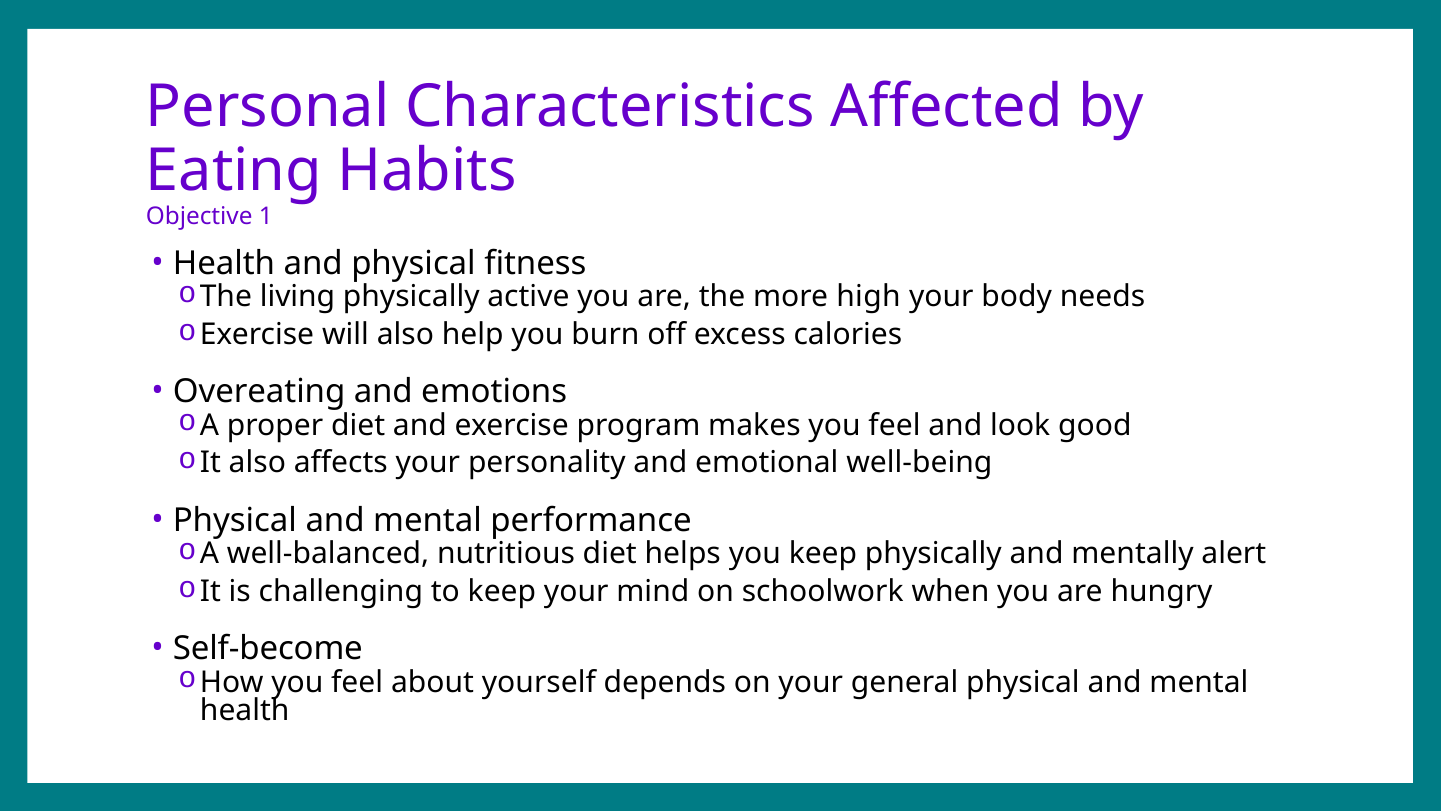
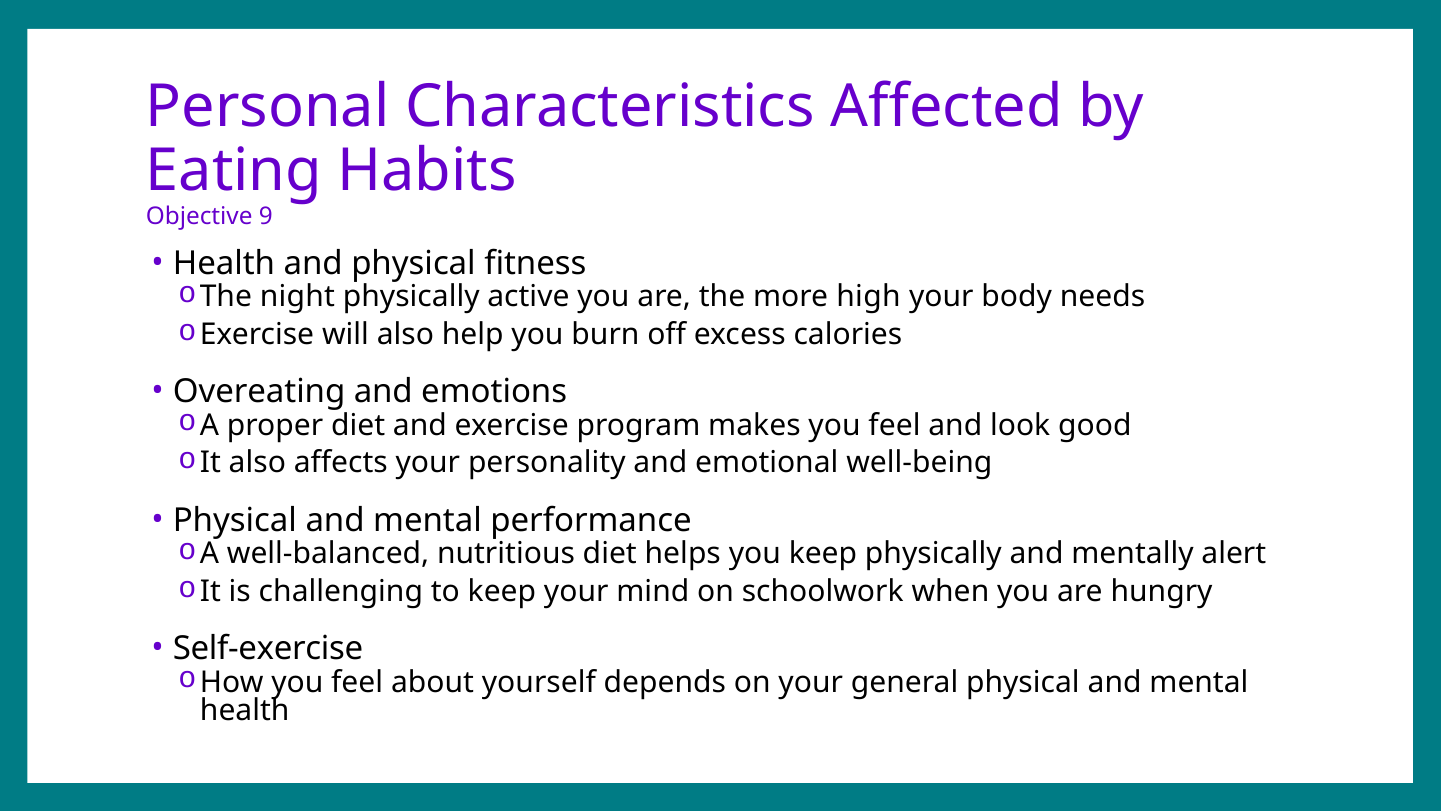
1: 1 -> 9 (266, 216)
living: living -> night (297, 296)
Self-become: Self-become -> Self-exercise (268, 648)
